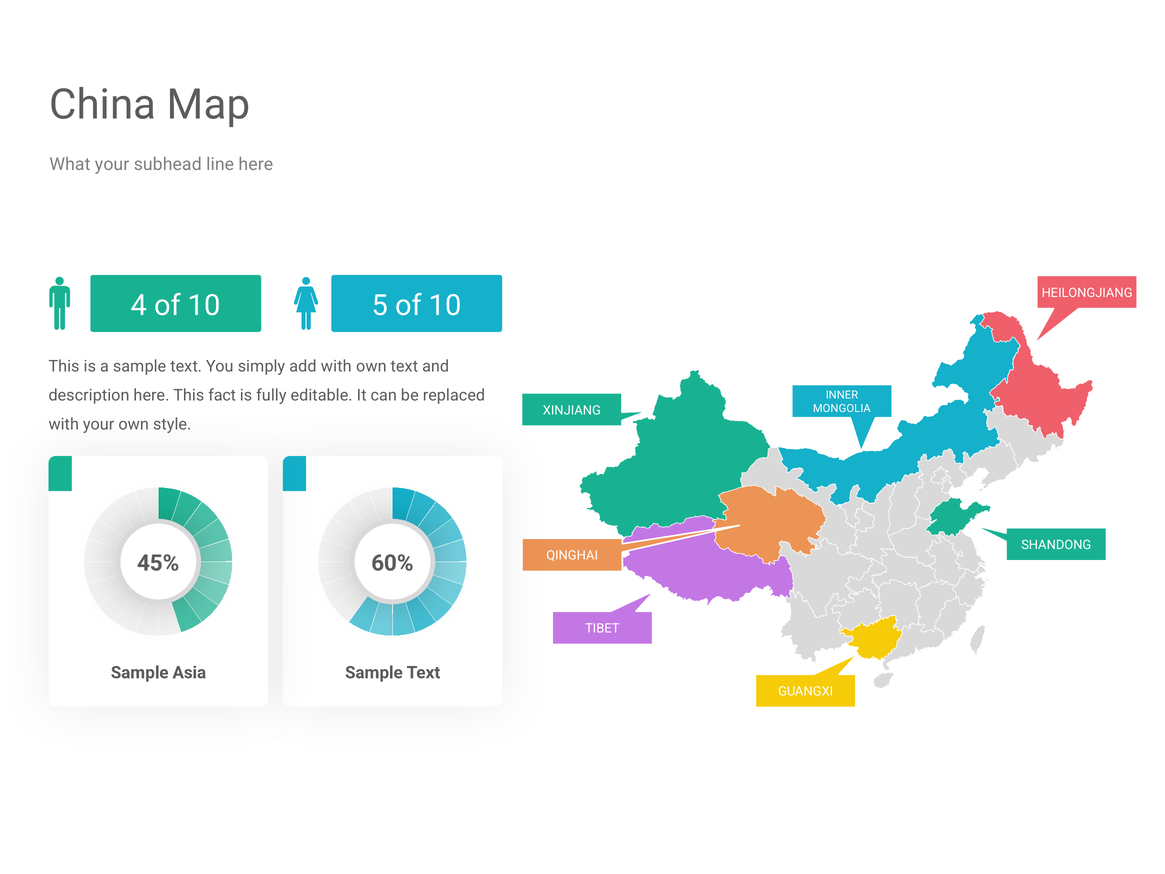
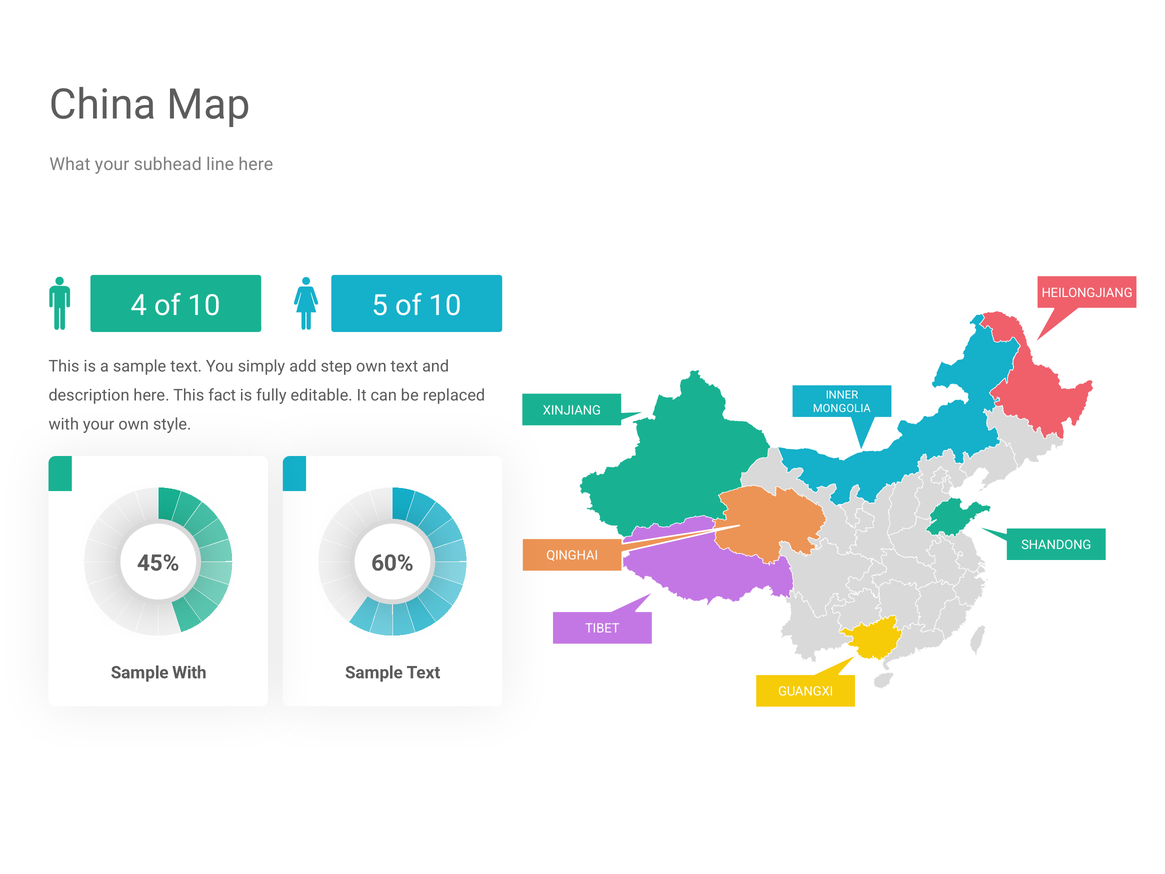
add with: with -> step (336, 366)
Sample Asia: Asia -> With (189, 672)
